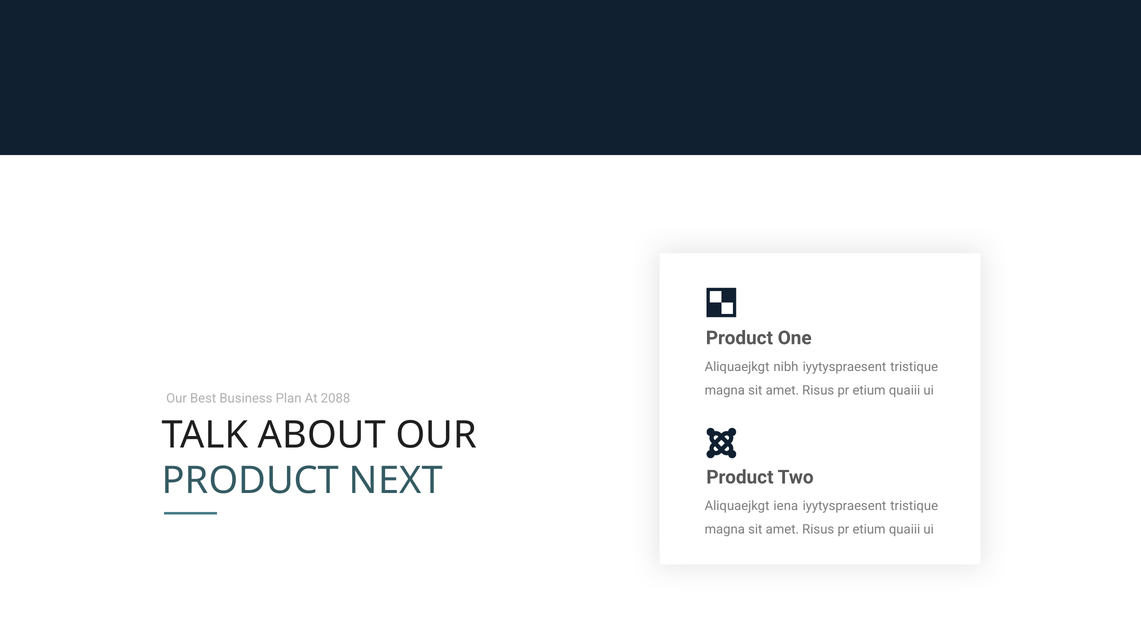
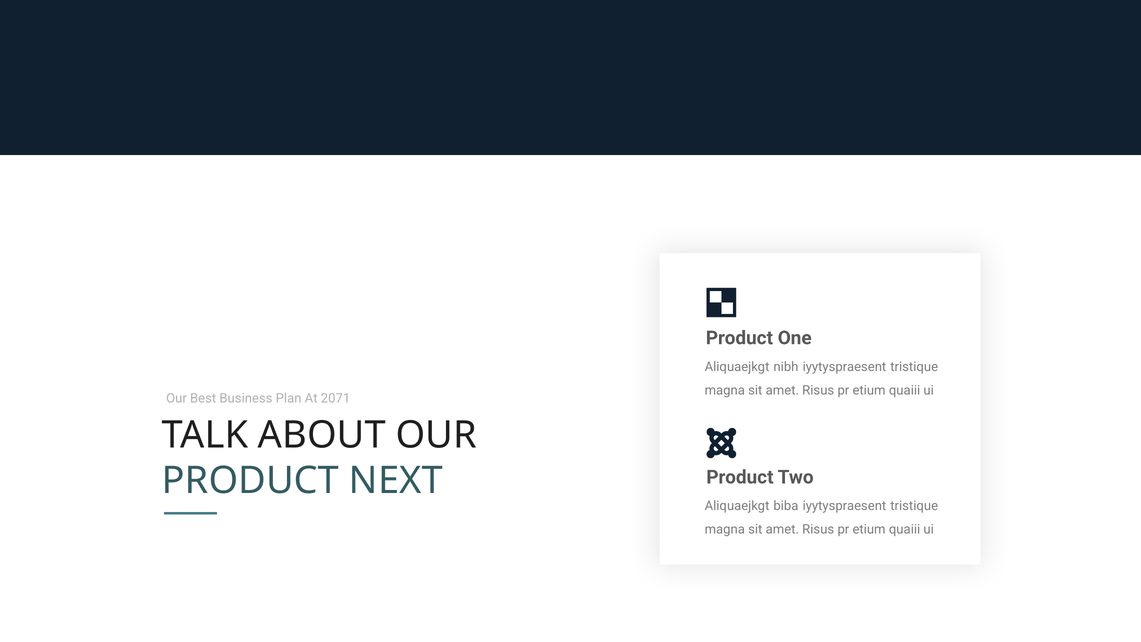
2088: 2088 -> 2071 (336, 398)
iena: iena -> biba (786, 506)
